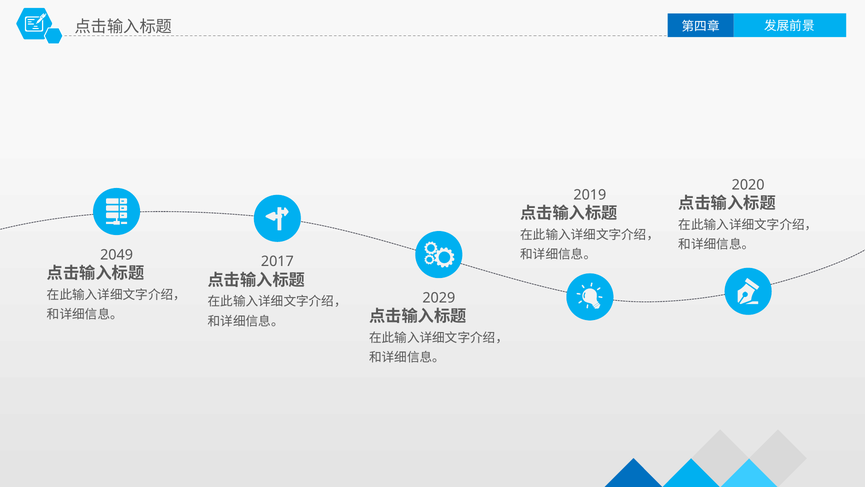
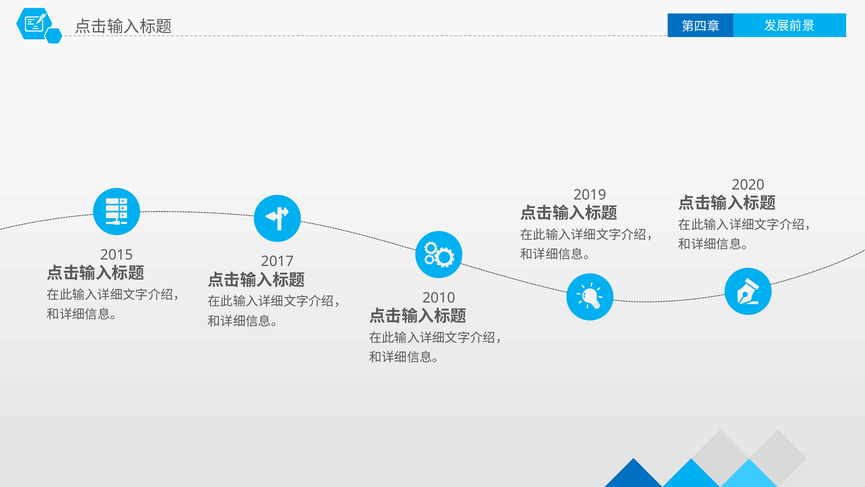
2049: 2049 -> 2015 (117, 255)
2029: 2029 -> 2010 (439, 298)
